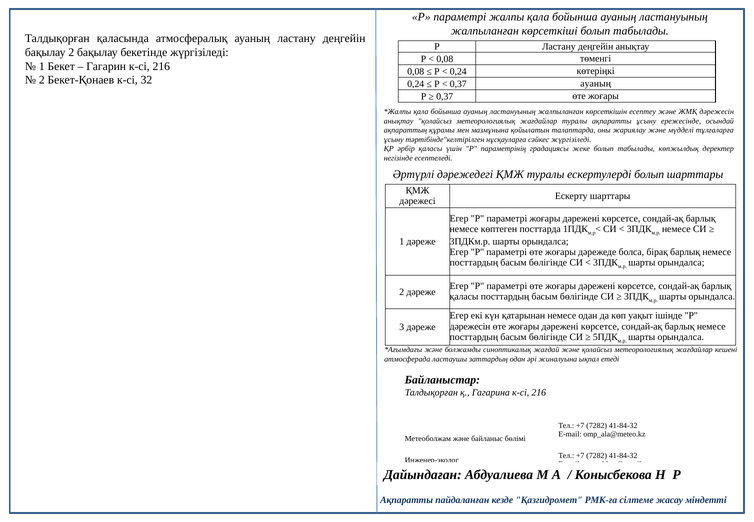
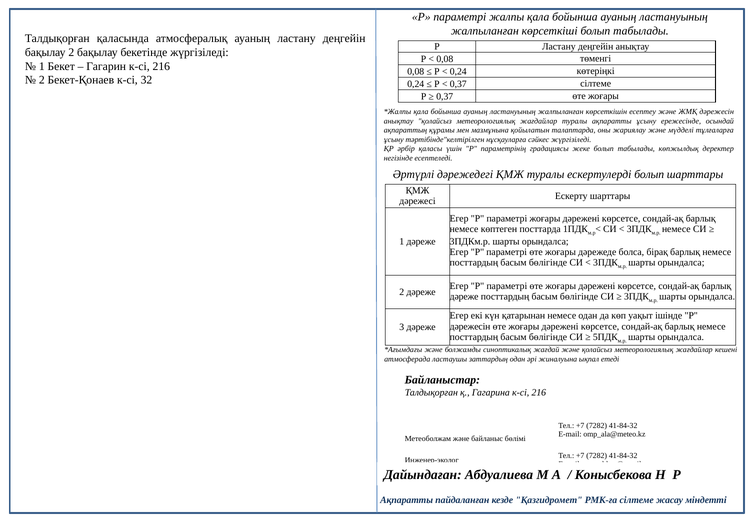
0,37 ауаның: ауаның -> сілтеме (596, 84)
қаласы: қаласы -> дәреже (464, 297)
